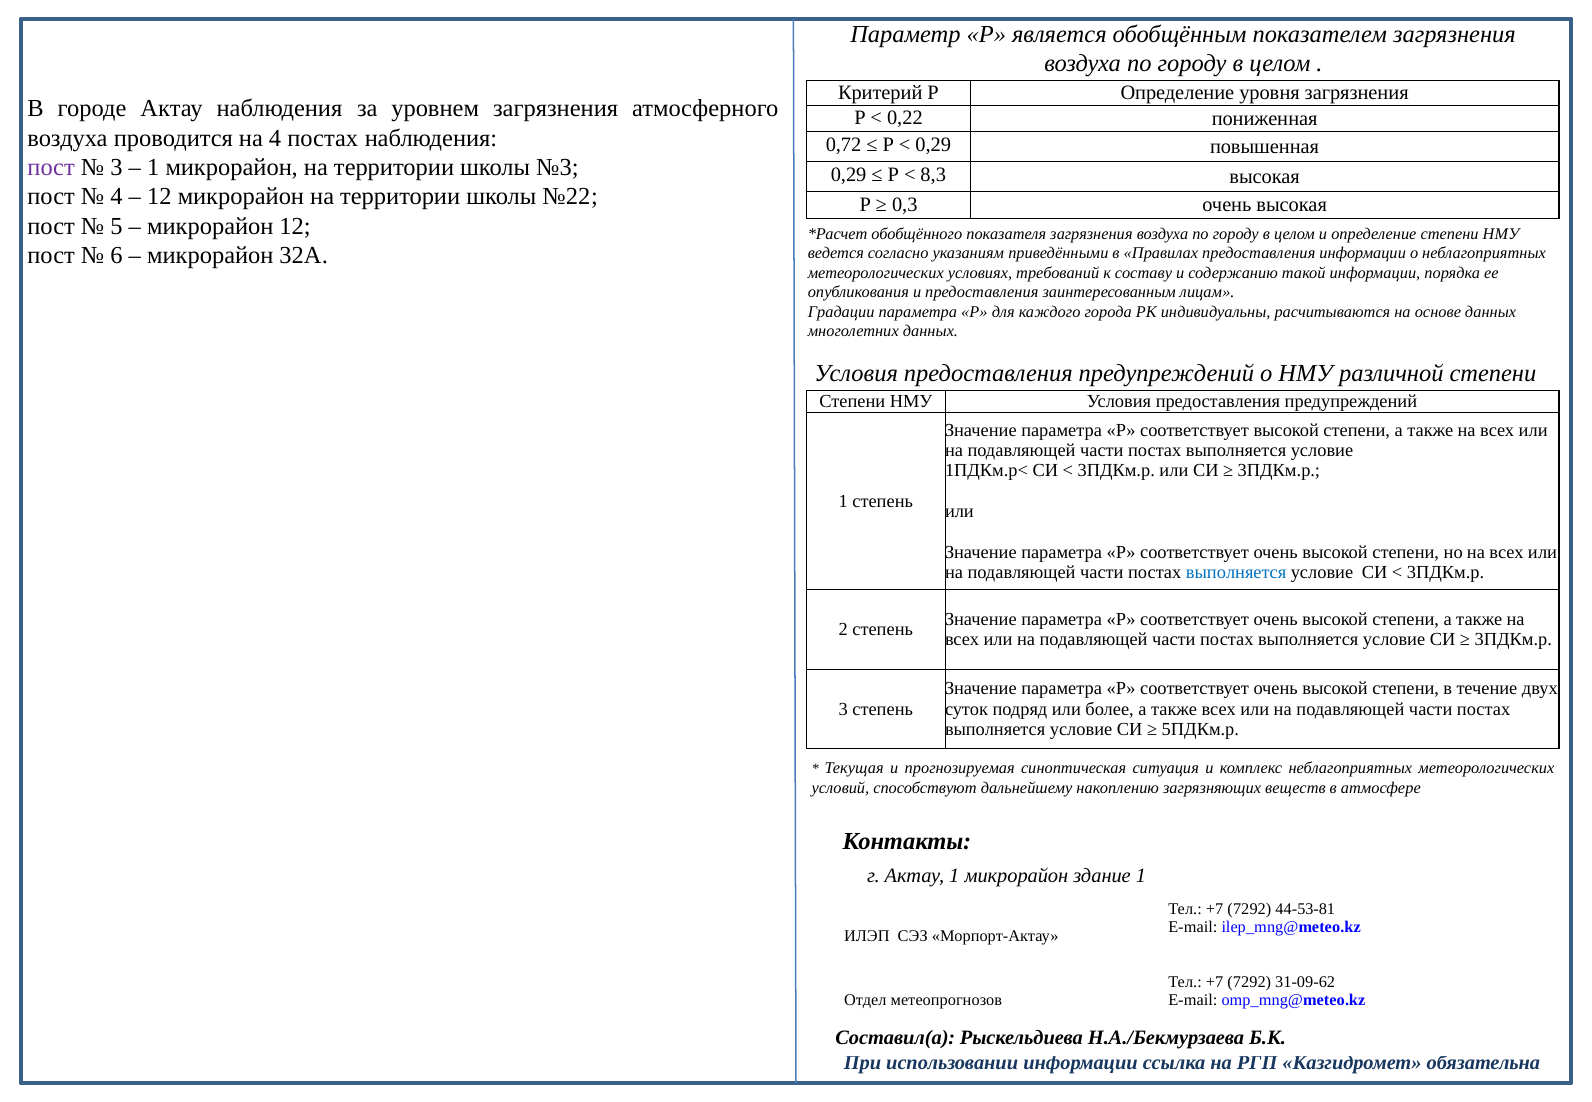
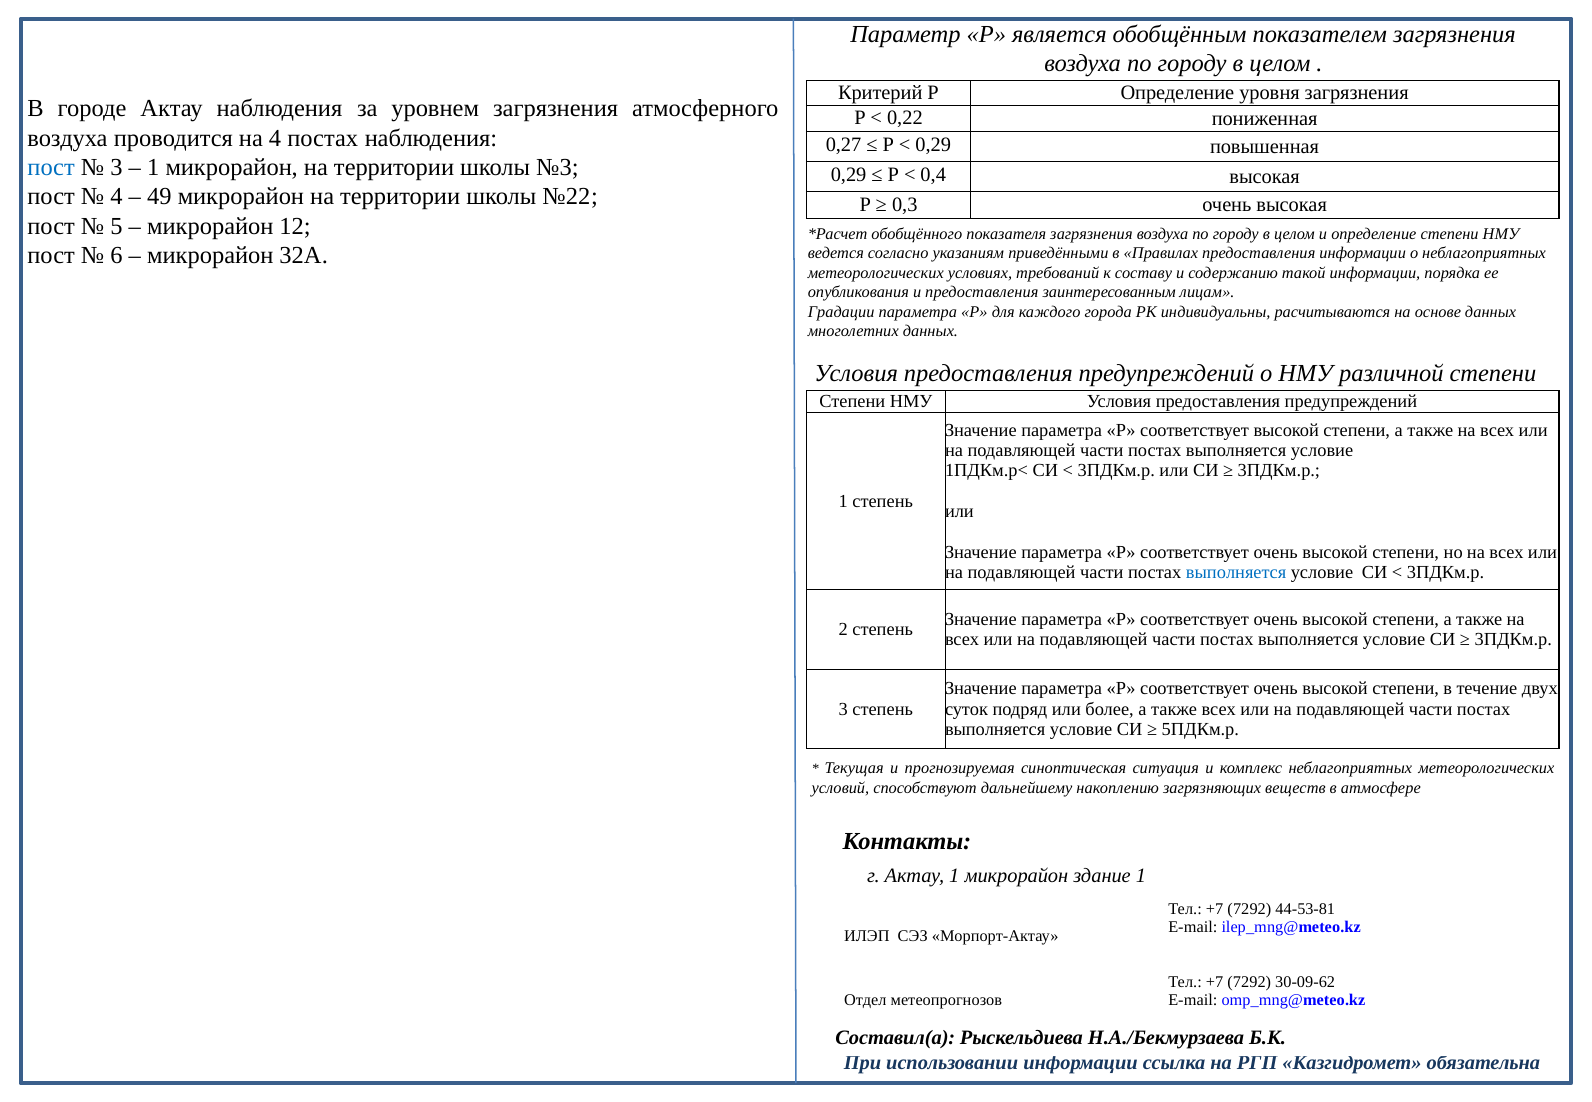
0,72: 0,72 -> 0,27 (844, 144)
пост colour: purple -> blue (51, 167)
8,3: 8,3 -> 0,4 (933, 175)
12: 12 -> 49 (159, 197)
31-09-62: 31-09-62 -> 30-09-62 (1305, 982)
